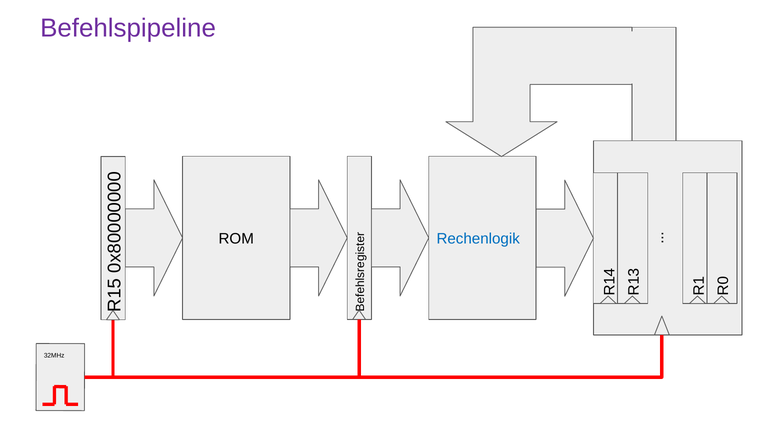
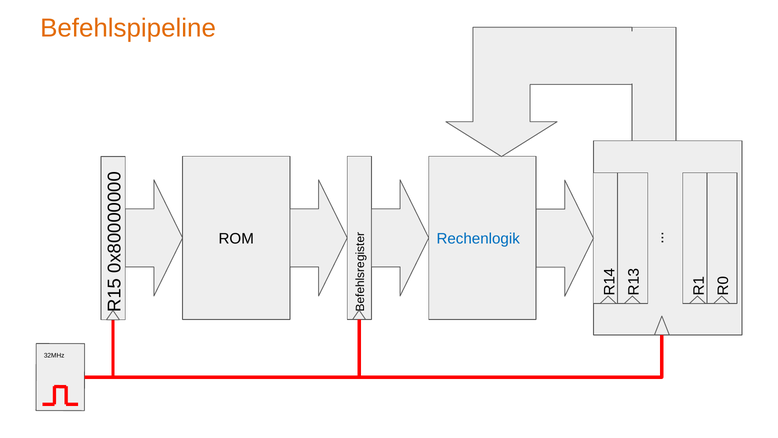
Befehlspipeline colour: purple -> orange (128, 28)
